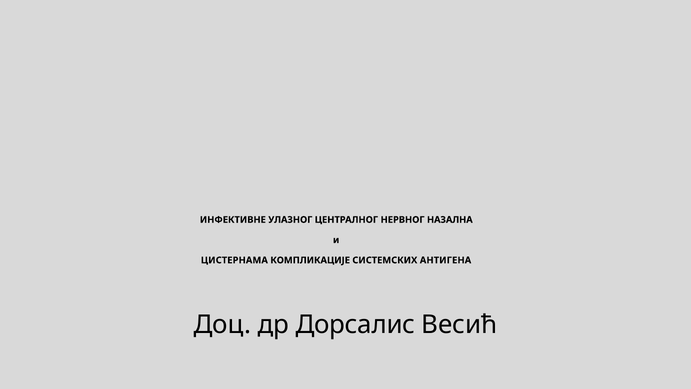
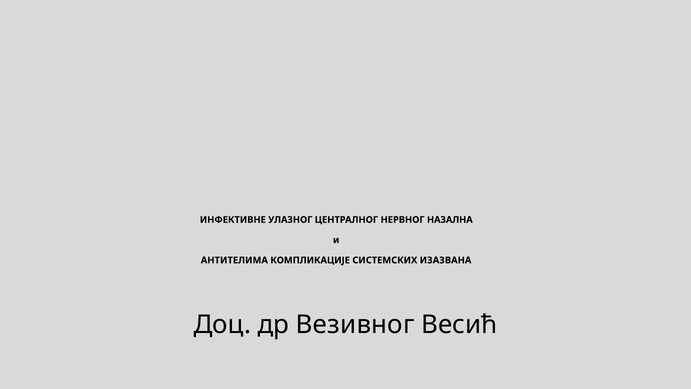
ЦИСТЕРНАМА: ЦИСТЕРНАМА -> АНТИТЕЛИМА (234, 260)
АНТИГЕНА: АНТИГЕНА -> ИЗАЗВАНА (446, 260)
Дорсалис: Дорсалис -> Везивног (355, 324)
